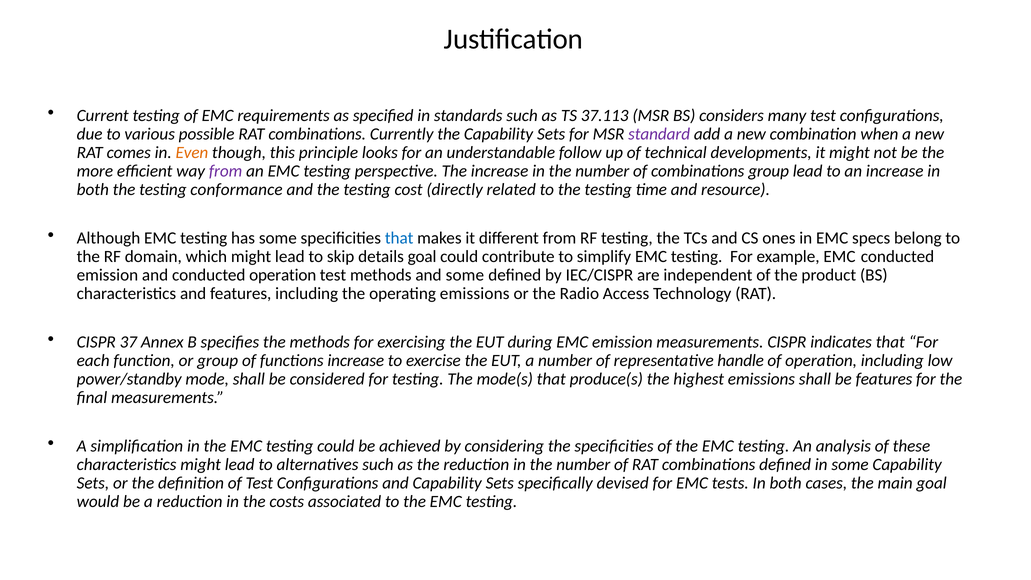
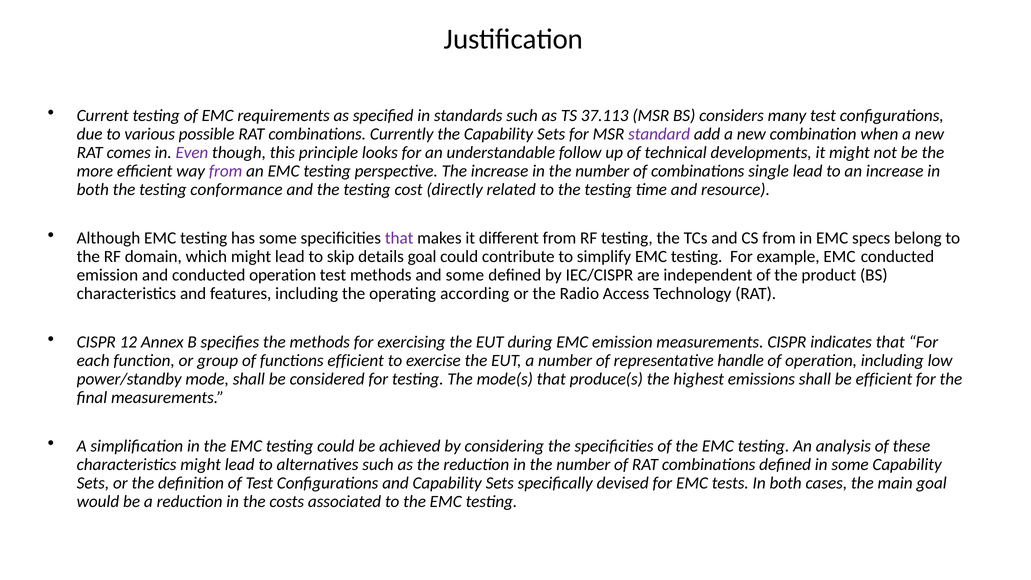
Even colour: orange -> purple (192, 152)
combinations group: group -> single (769, 171)
that colour: blue -> purple (399, 238)
CS ones: ones -> from (779, 238)
operating emissions: emissions -> according (475, 294)
37: 37 -> 12 (128, 342)
functions increase: increase -> efficient (356, 360)
be features: features -> efficient (884, 379)
